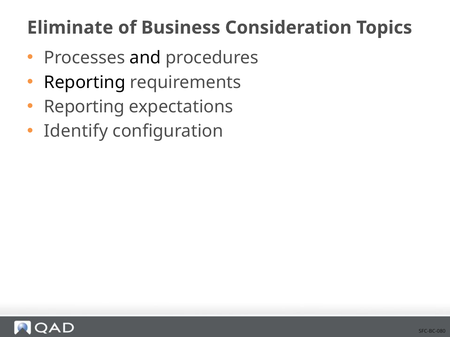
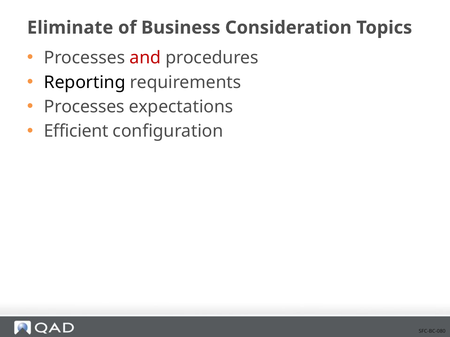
and colour: black -> red (145, 58)
Reporting: Reporting -> Processes (84, 107)
Identify: Identify -> Efficient (76, 131)
